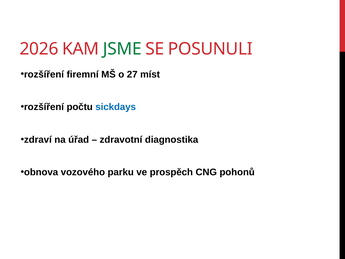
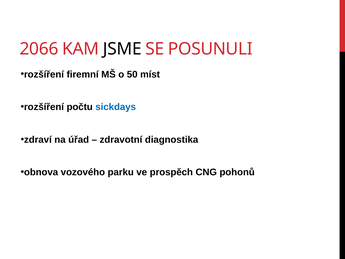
2026: 2026 -> 2066 (39, 49)
JSME colour: green -> black (122, 49)
27: 27 -> 50 (132, 74)
